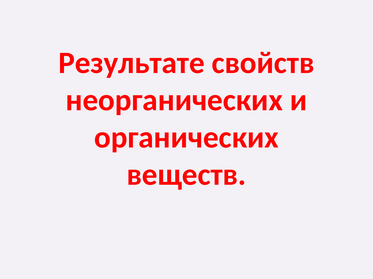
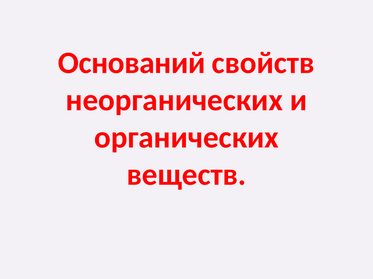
Результате: Результате -> Оснований (132, 63)
